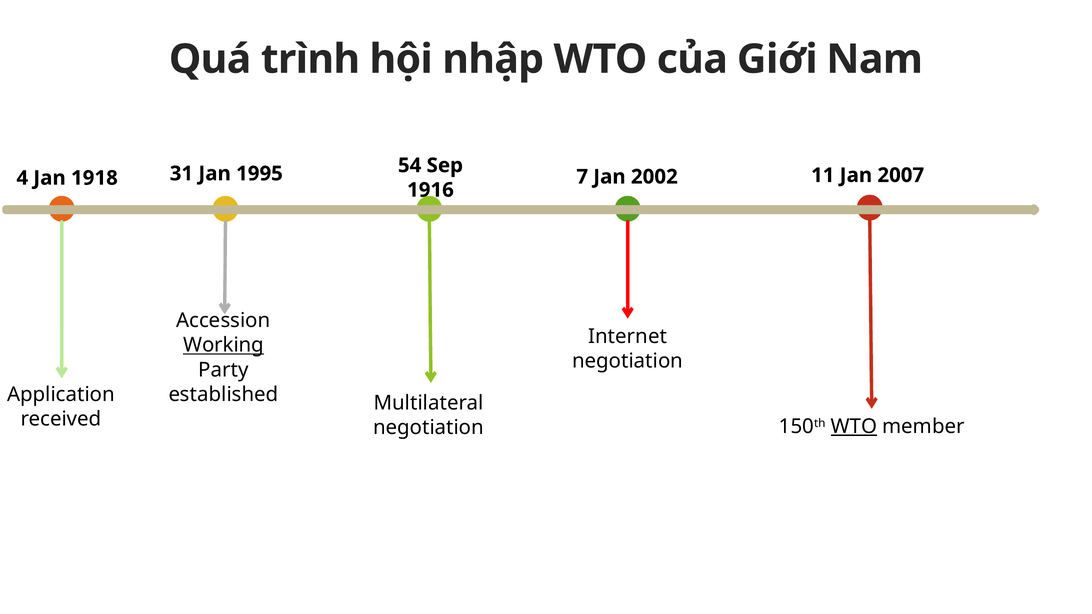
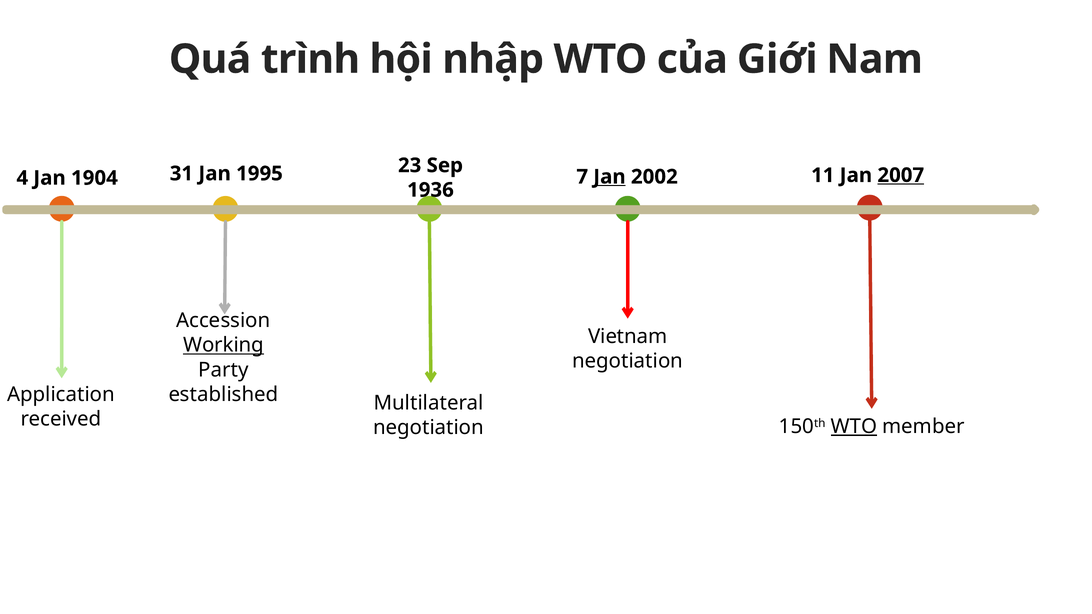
54: 54 -> 23 (410, 165)
2007 underline: none -> present (901, 175)
Jan underline: none -> present (609, 177)
1918: 1918 -> 1904 (94, 178)
1916: 1916 -> 1936 (430, 190)
Internet: Internet -> Vietnam (628, 336)
